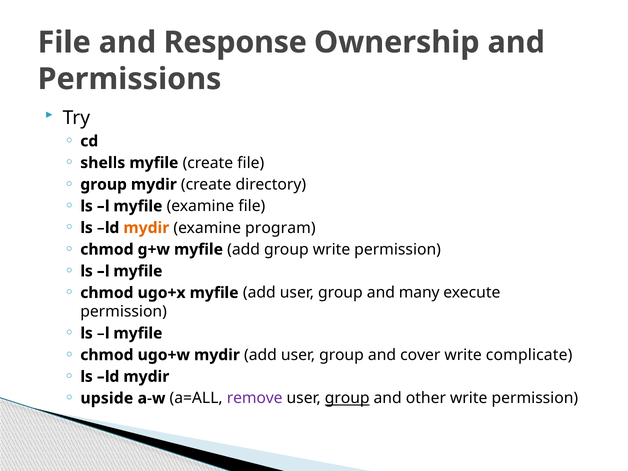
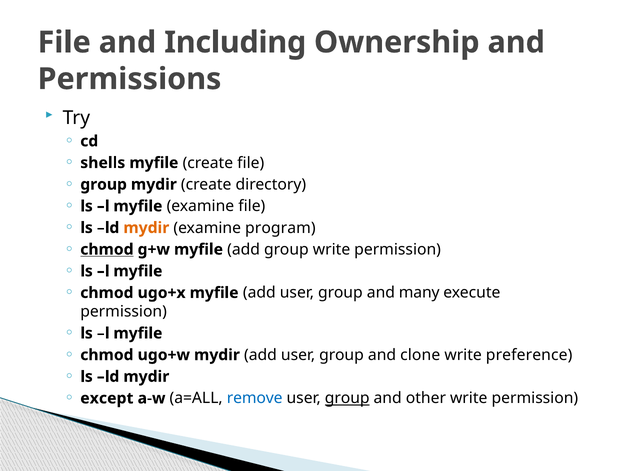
Response: Response -> Including (235, 42)
chmod underline: none -> present (107, 249)
cover: cover -> clone (420, 355)
complicate: complicate -> preference (529, 355)
upside: upside -> except (107, 398)
remove colour: purple -> blue (255, 398)
